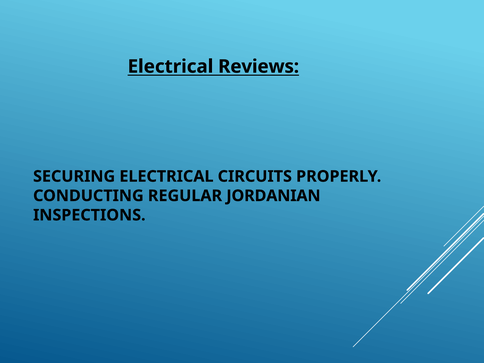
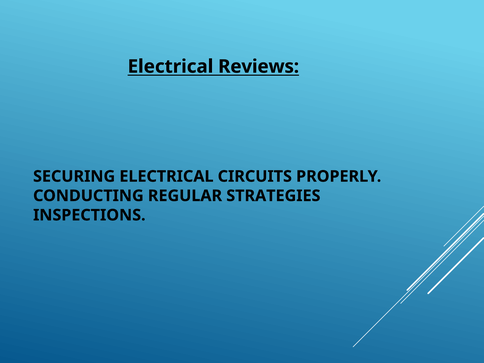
JORDANIAN: JORDANIAN -> STRATEGIES (273, 196)
